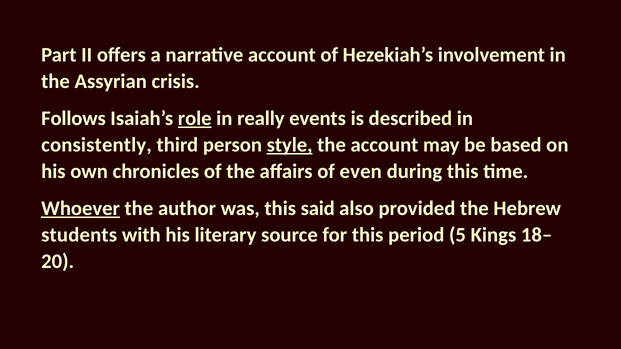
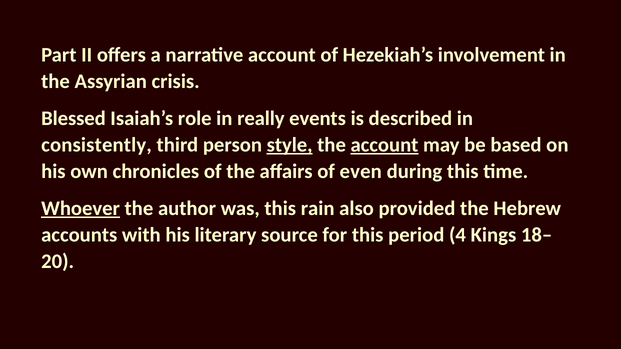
Follows: Follows -> Blessed (73, 118)
role underline: present -> none (195, 118)
account underline: none -> present (384, 145)
said: said -> rain (318, 209)
students: students -> accounts (79, 235)
5: 5 -> 4 (458, 235)
